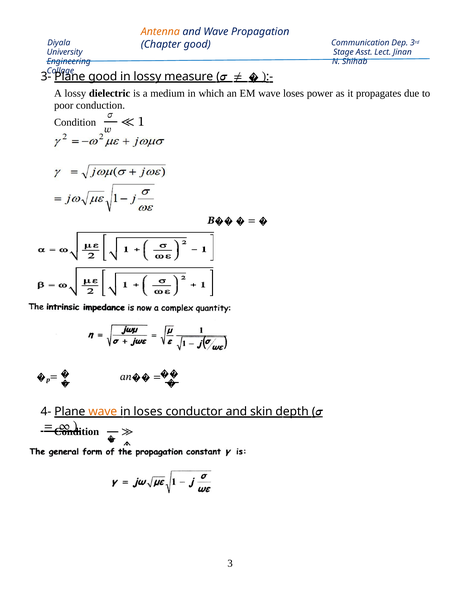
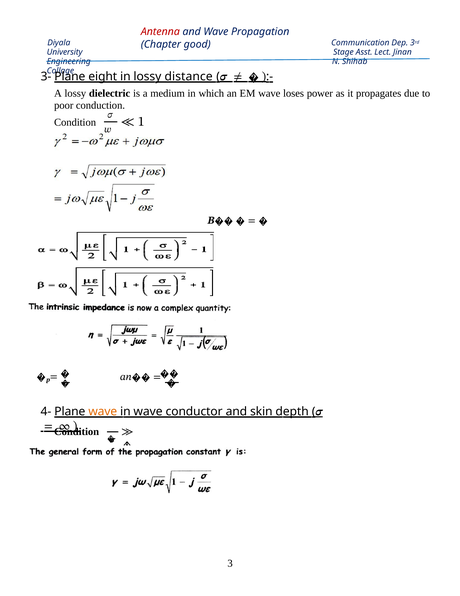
Antenna colour: orange -> red (160, 32)
Plane good: good -> eight (103, 76)
measure: measure -> distance (189, 76)
in loses: loses -> wave (148, 411)
